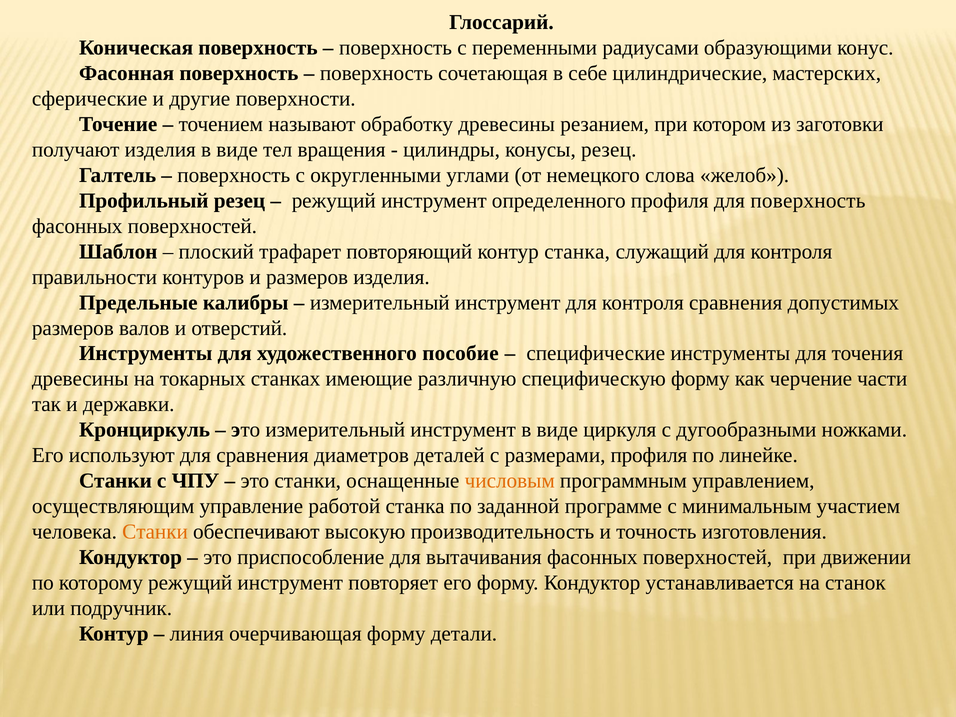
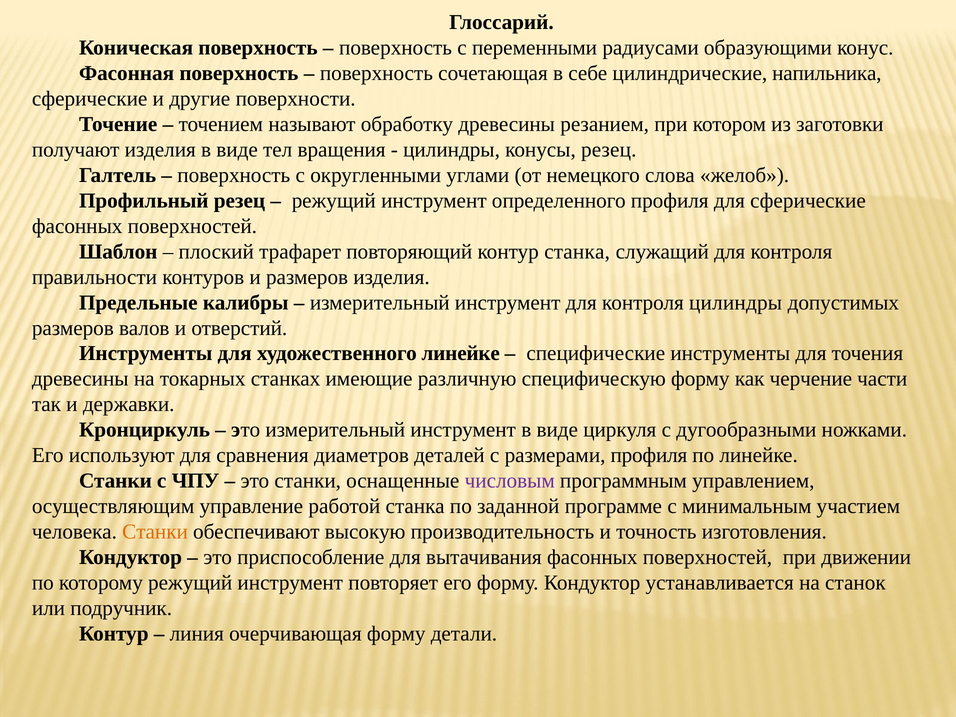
мастерских: мастерских -> напильника (827, 73)
для поверхность: поверхность -> сферические (808, 201)
контроля сравнения: сравнения -> цилиндры (736, 303)
художественного пособие: пособие -> линейке (461, 353)
числовым colour: orange -> purple (510, 481)
